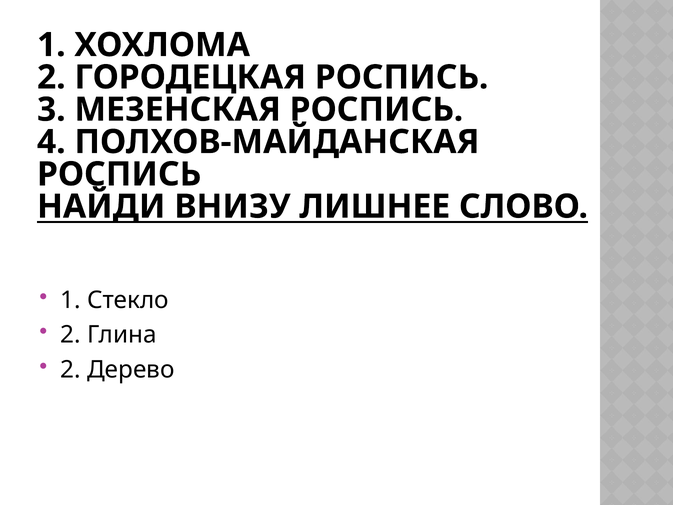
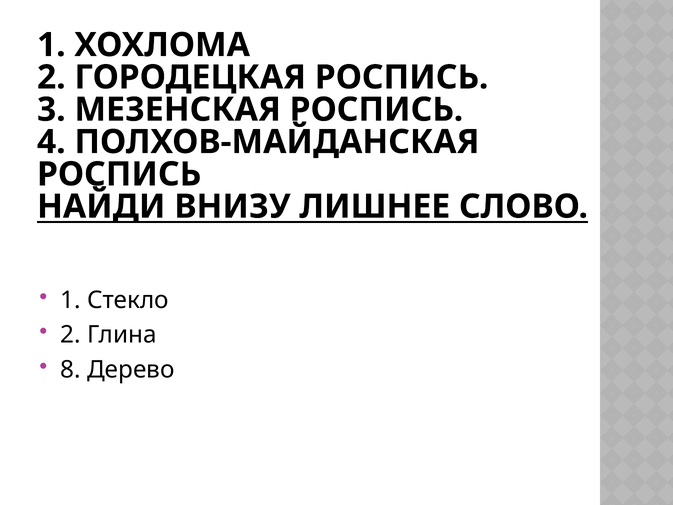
2: 2 -> 8 (71, 370)
